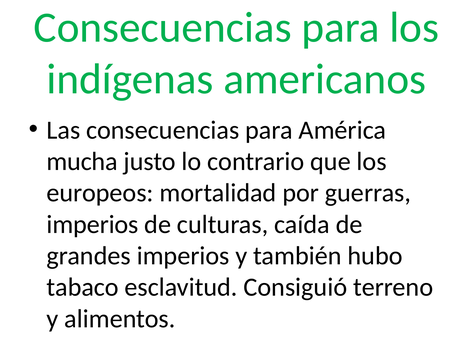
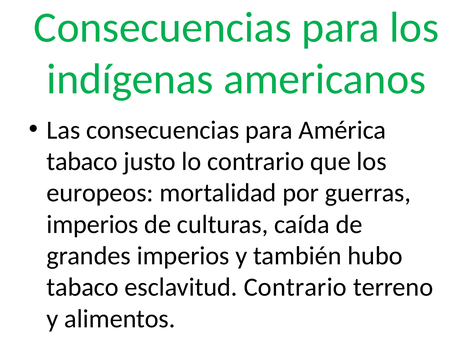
mucha: mucha -> tabaco (82, 161)
esclavitud Consiguió: Consiguió -> Contrario (295, 287)
